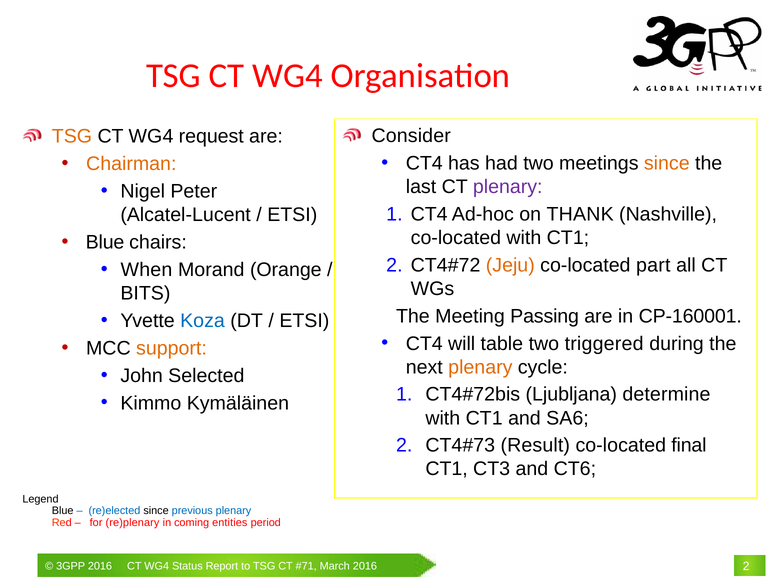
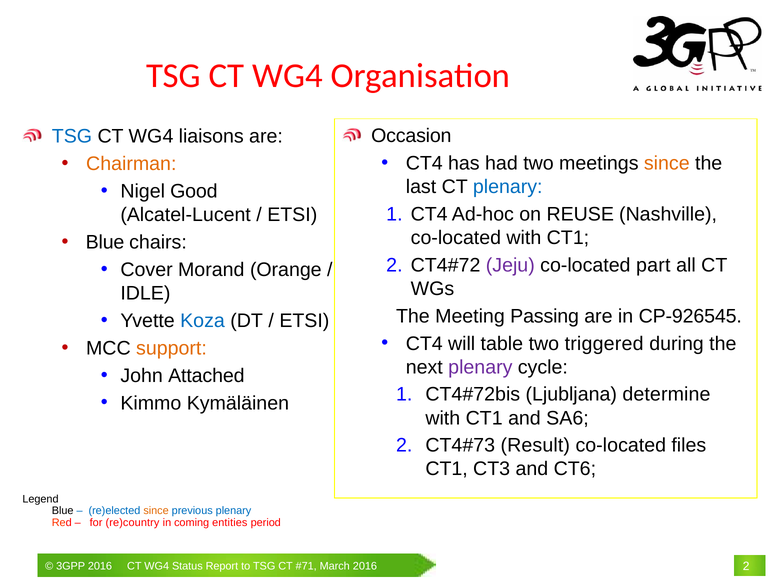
Consider: Consider -> Occasion (411, 136)
TSG colour: orange -> blue (72, 137)
request: request -> liaisons (211, 137)
plenary colour: purple -> blue (508, 187)
Peter: Peter -> Good (194, 191)
THANK: THANK -> REUSE (580, 214)
Jeju colour: orange -> purple (510, 265)
When: When -> Cover (147, 270)
BITS: BITS -> IDLE (145, 293)
CP-160001: CP-160001 -> CP-926545 (690, 316)
plenary colour: orange -> purple (480, 367)
Selected: Selected -> Attached (206, 376)
final: final -> files (689, 445)
since colour: black -> orange (156, 511)
re)plenary: re)plenary -> re)country (132, 523)
